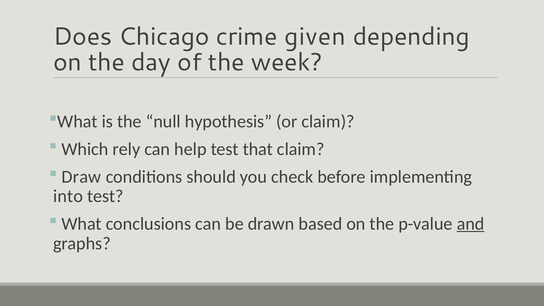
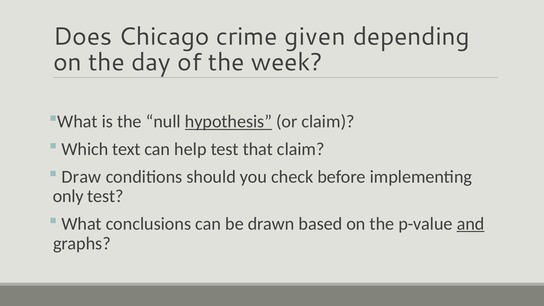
hypothesis underline: none -> present (228, 122)
rely: rely -> text (127, 149)
into: into -> only (68, 196)
